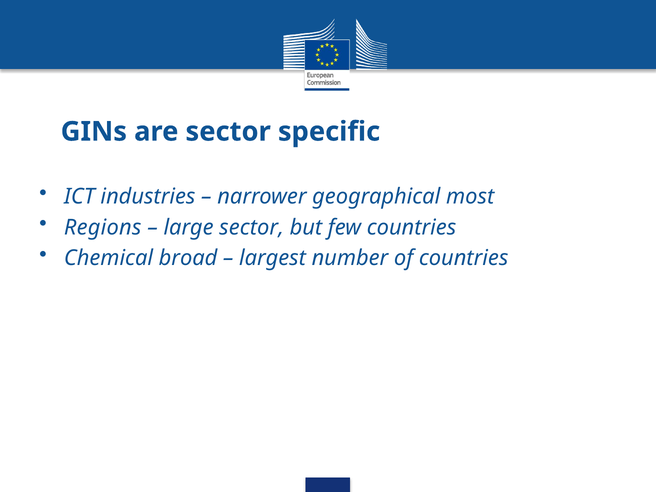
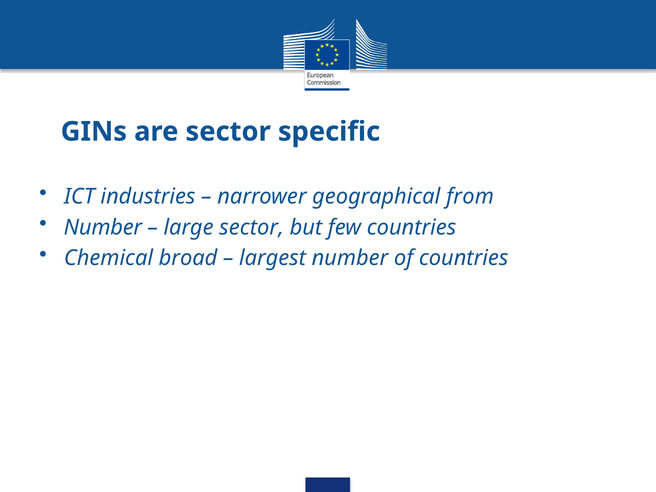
most: most -> from (470, 197)
Regions: Regions -> Number (103, 227)
